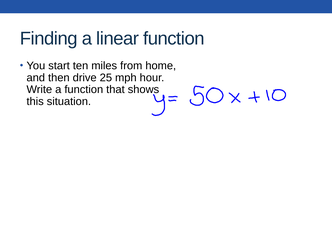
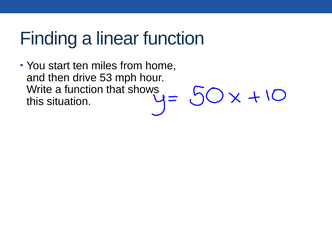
25: 25 -> 53 (106, 78)
